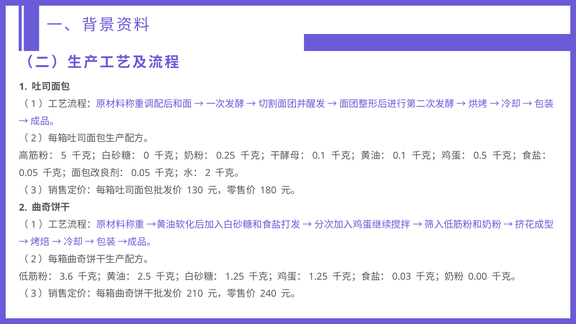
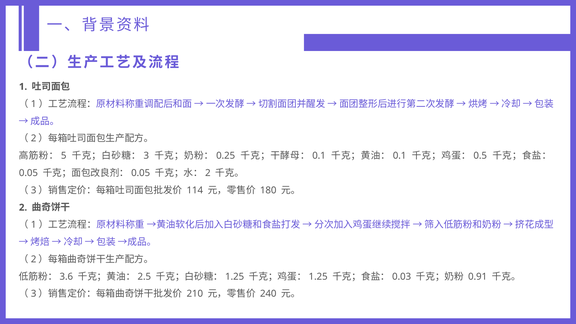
0: 0 -> 3 (146, 156)
130: 130 -> 114 (195, 190)
0.00: 0.00 -> 0.91 (478, 276)
